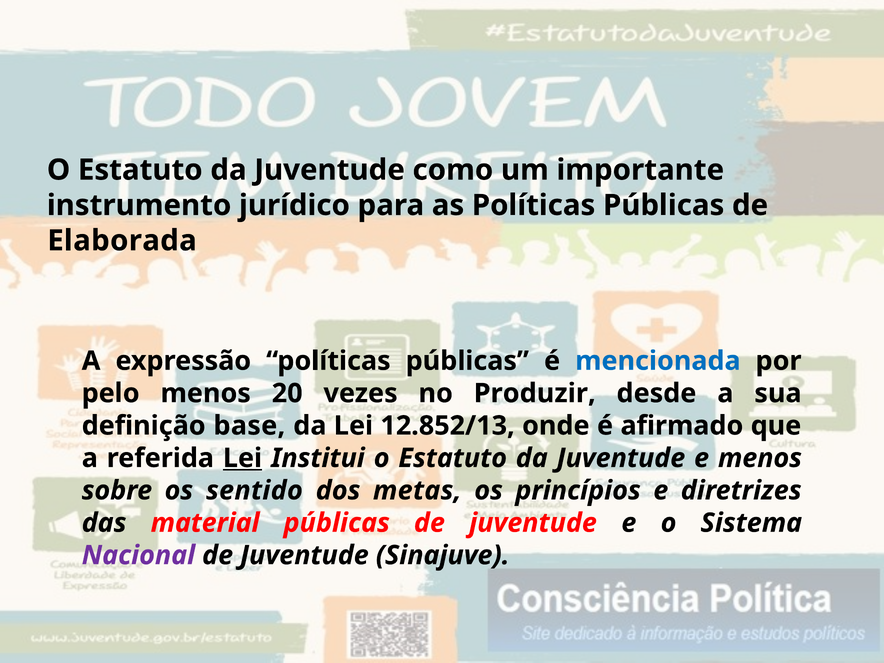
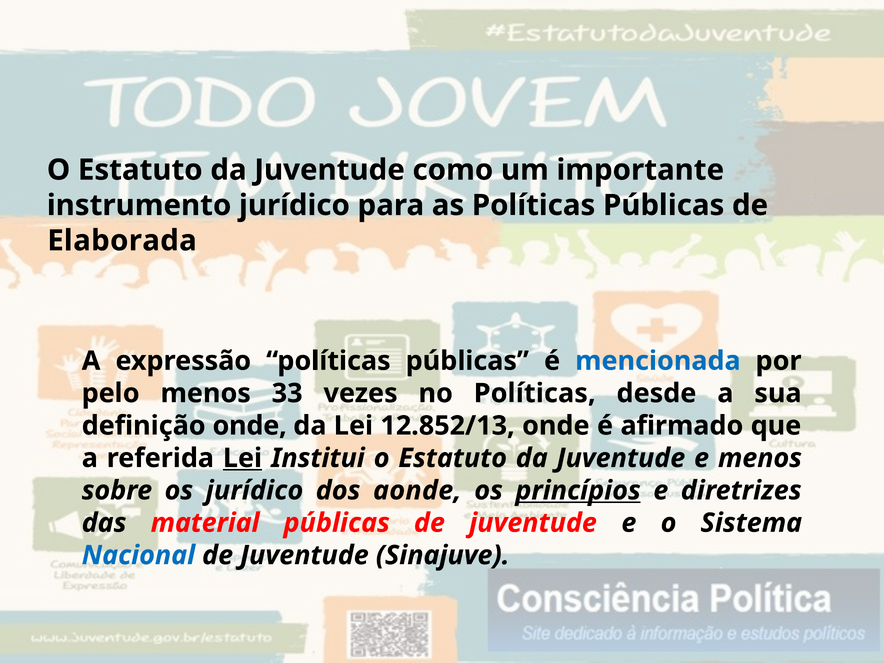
20: 20 -> 33 (287, 393)
no Produzir: Produzir -> Políticas (535, 393)
definição base: base -> onde (250, 426)
os sentido: sentido -> jurídico (254, 491)
metas: metas -> aonde (417, 491)
princípios underline: none -> present (578, 491)
Nacional colour: purple -> blue (138, 555)
